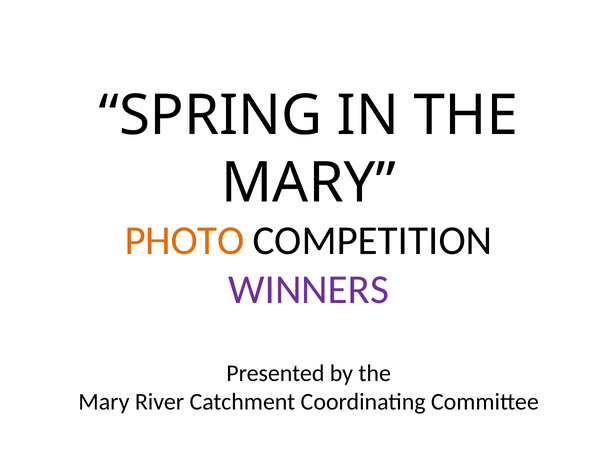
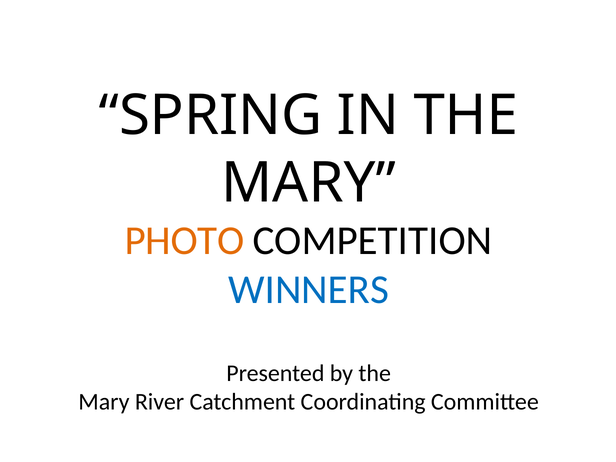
WINNERS colour: purple -> blue (309, 290)
